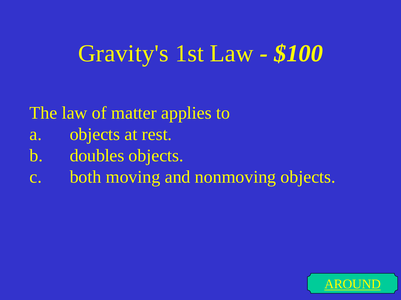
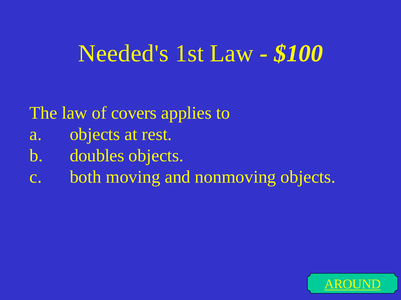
Gravity's: Gravity's -> Needed's (123, 54)
matter: matter -> covers (134, 113)
